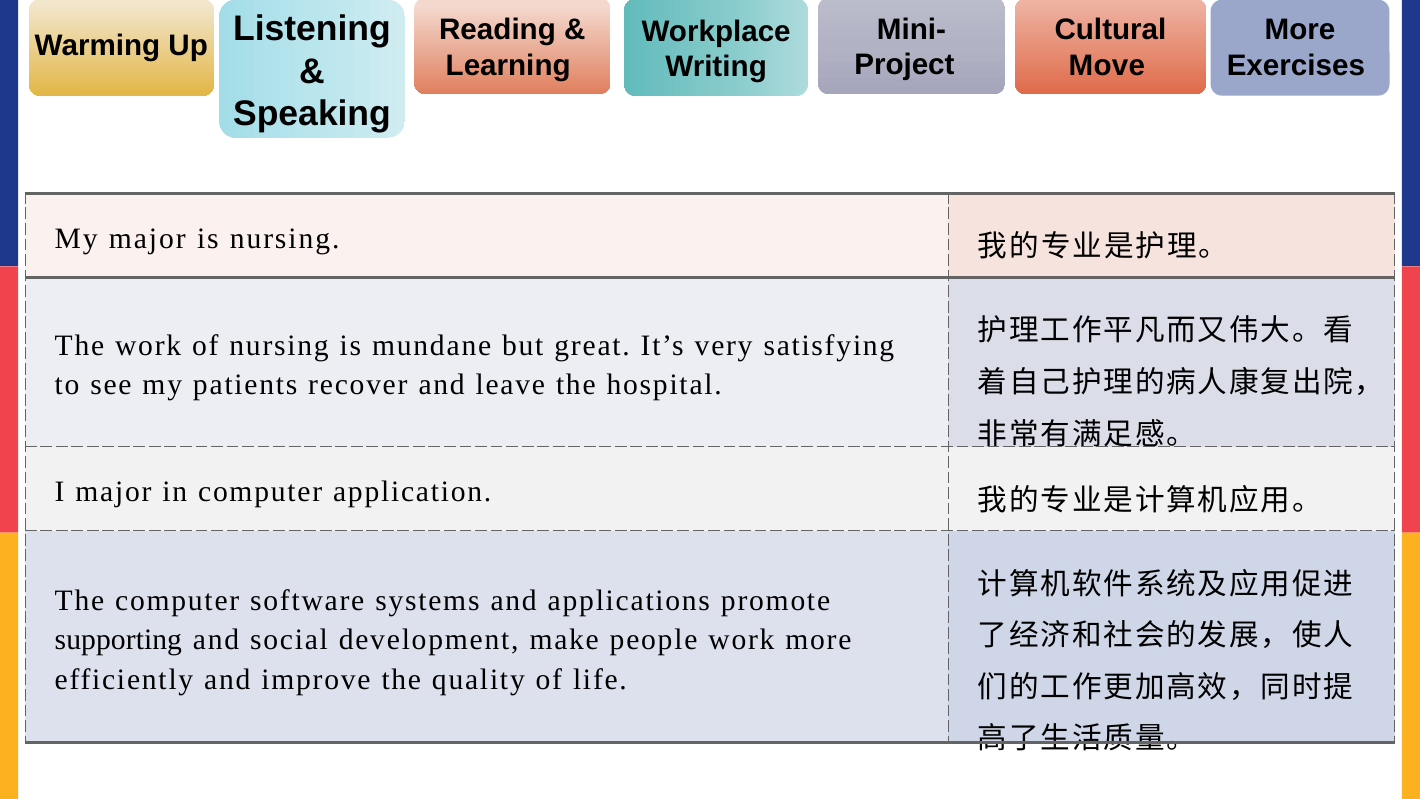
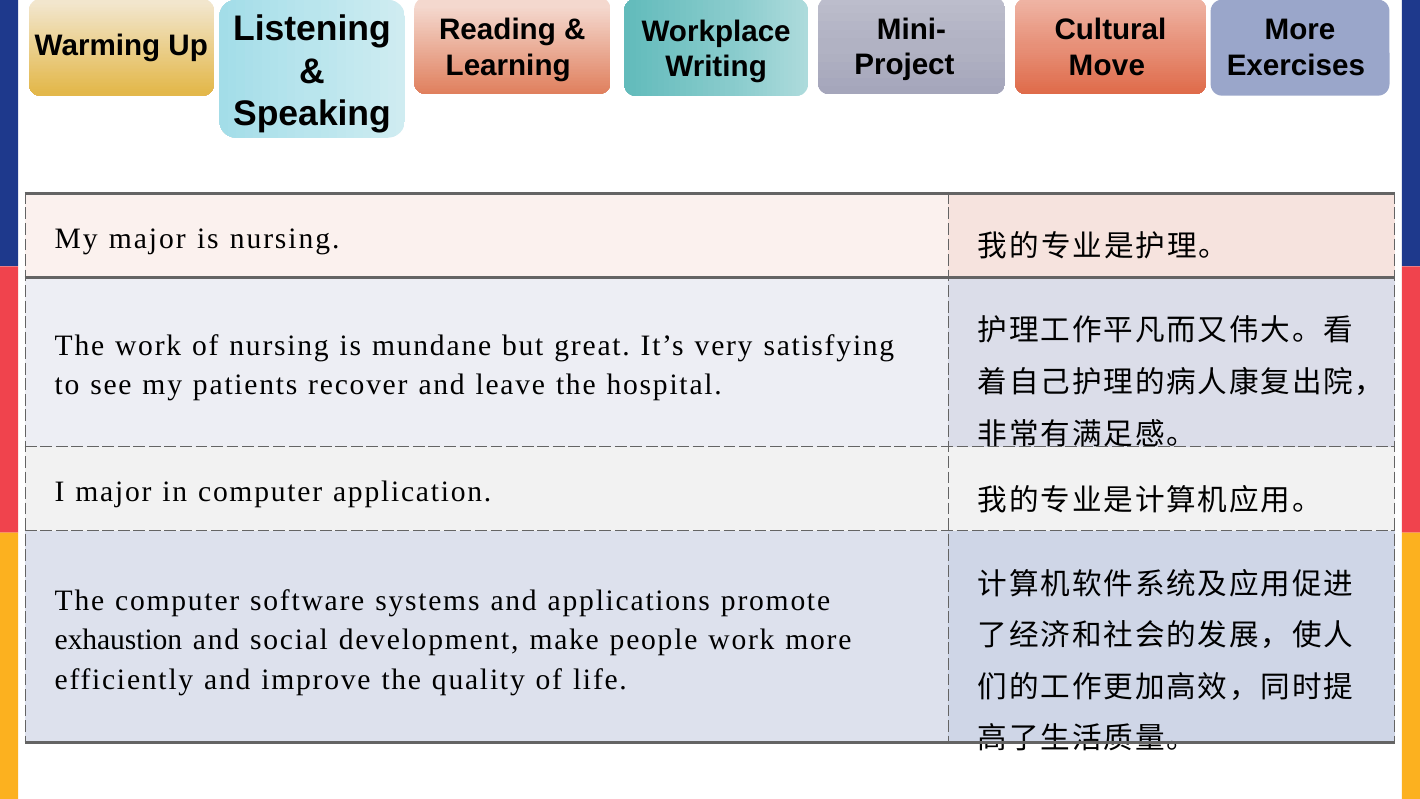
supporting: supporting -> exhaustion (118, 640)
